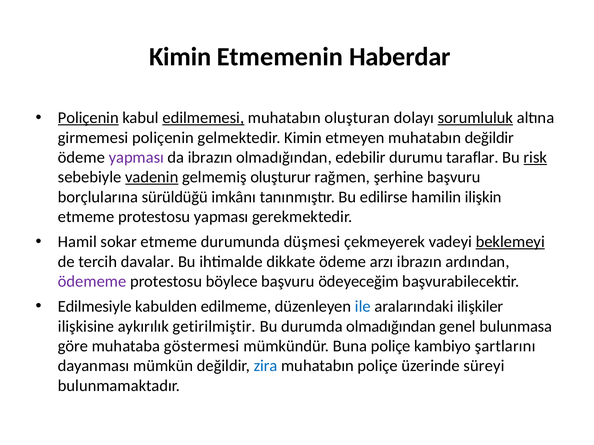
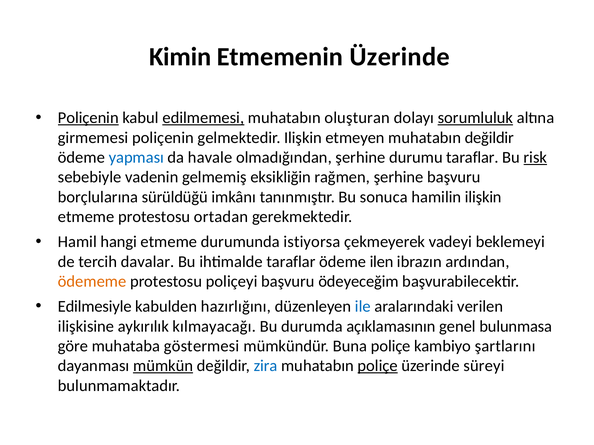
Etmemenin Haberdar: Haberdar -> Üzerinde (400, 57)
gelmektedir Kimin: Kimin -> Ilişkin (303, 138)
yapması colour: purple -> blue (136, 158)
da ibrazın: ibrazın -> havale (210, 158)
olmadığından edebilir: edebilir -> şerhine (360, 158)
vadenin underline: present -> none (152, 177)
oluşturur: oluşturur -> eksikliğin (281, 177)
edilirse: edilirse -> sonuca (384, 197)
protestosu yapması: yapması -> ortadan (221, 217)
sokar: sokar -> hangi (119, 242)
düşmesi: düşmesi -> istiyorsa (312, 242)
beklemeyi underline: present -> none (510, 242)
ihtimalde dikkate: dikkate -> taraflar (291, 262)
arzı: arzı -> ilen (382, 262)
ödememe colour: purple -> orange (92, 282)
böylece: böylece -> poliçeyi (232, 282)
edilmeme: edilmeme -> hazırlığını (236, 307)
ilişkiler: ilişkiler -> verilen (480, 307)
getirilmiştir: getirilmiştir -> kılmayacağı (214, 327)
durumda olmadığından: olmadığından -> açıklamasının (391, 327)
mümkün underline: none -> present (163, 366)
poliçe underline: none -> present (378, 366)
